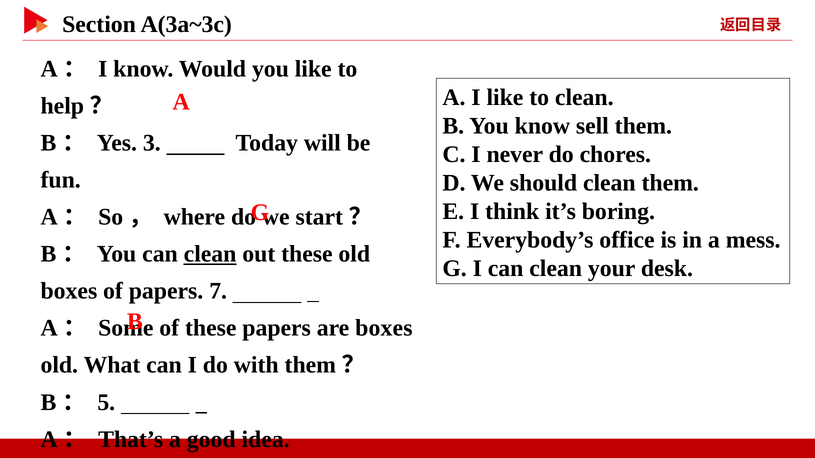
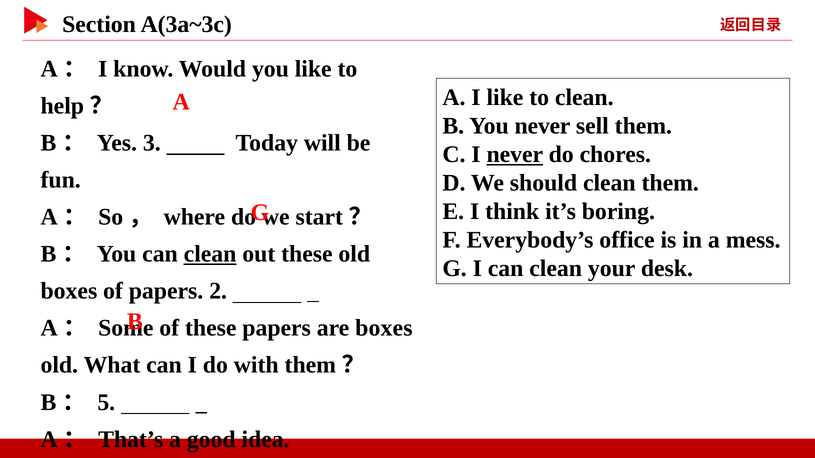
You know: know -> never (542, 126)
never underline: none -> present (515, 154)
7: 7 -> 2 (218, 291)
